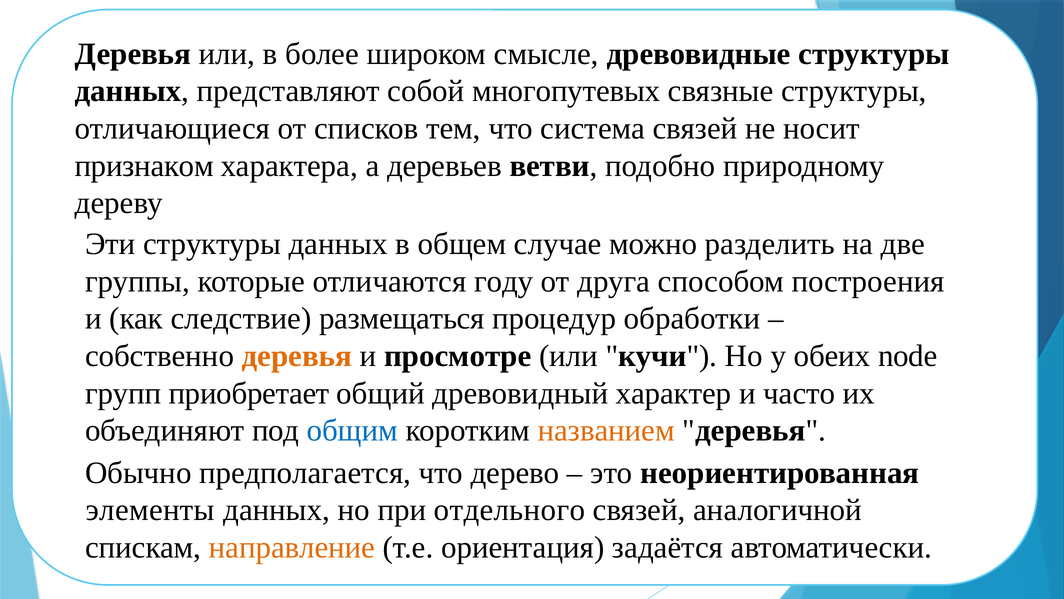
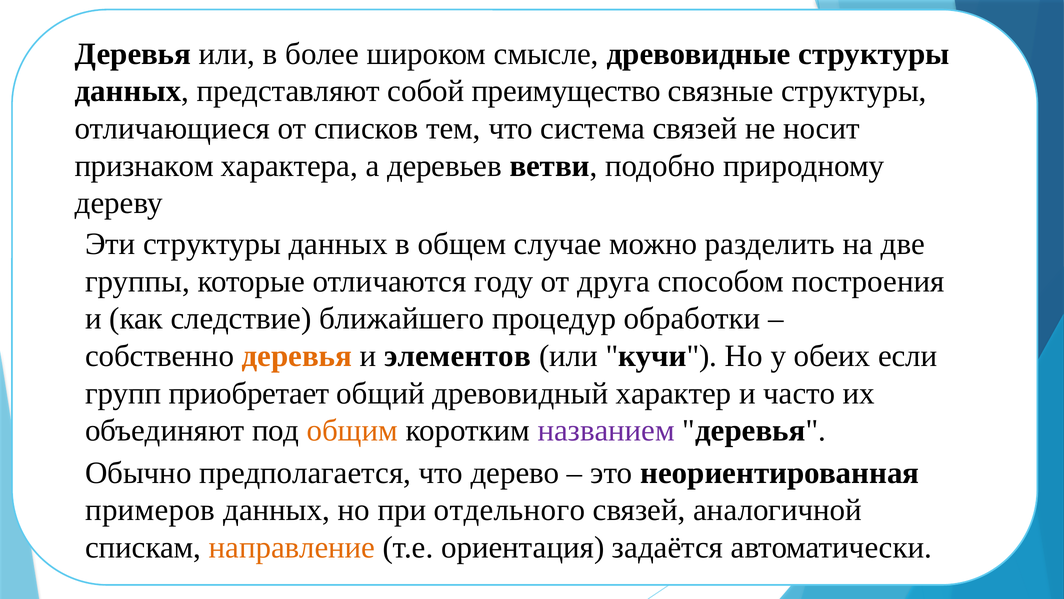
многопутевых: многопутевых -> преимущество (566, 91)
размещаться: размещаться -> ближайшего (402, 318)
просмотре: просмотре -> элементов (458, 356)
node: node -> если (908, 356)
общим colour: blue -> orange (352, 430)
названием colour: orange -> purple (606, 430)
элементы: элементы -> примеров (150, 510)
